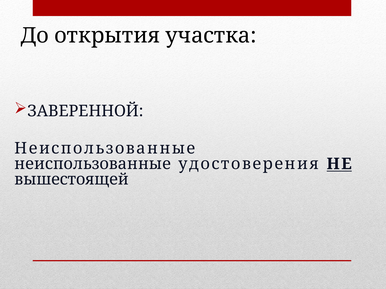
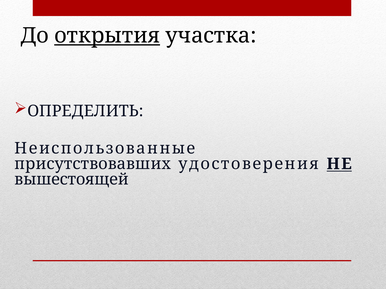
открытия underline: none -> present (107, 36)
ЗАВЕРЕННОЙ: ЗАВЕРЕННОЙ -> ОПРЕДЕЛИТЬ (85, 111)
неиспользованные: неиспользованные -> присутствовавших (93, 164)
